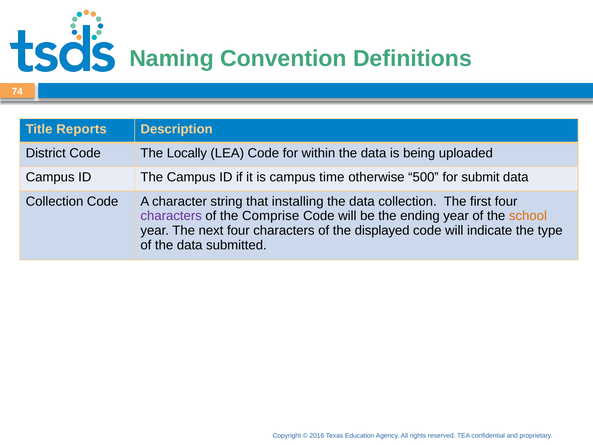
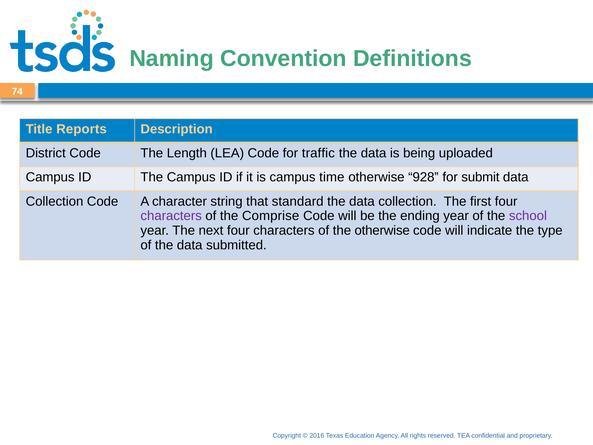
Locally: Locally -> Length (187, 153)
within: within -> traffic (318, 153)
500‟: 500‟ -> 928‟ (424, 177)
installing: installing -> standard (298, 201)
school colour: orange -> purple (528, 216)
the displayed: displayed -> otherwise (382, 230)
